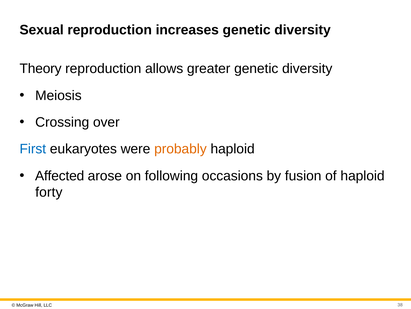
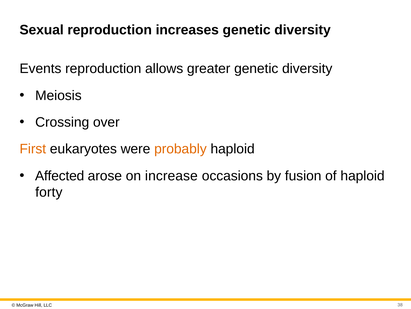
Theory: Theory -> Events (40, 69)
First colour: blue -> orange (33, 149)
following: following -> increase (171, 175)
